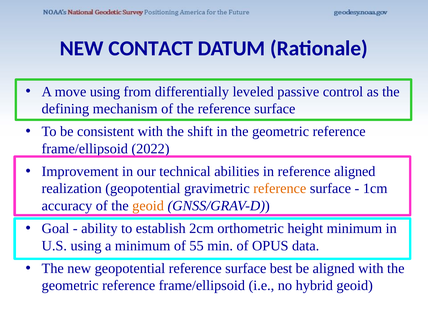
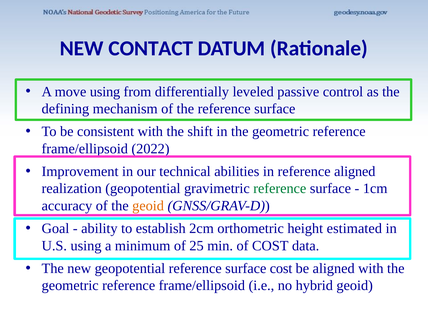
reference colour: orange -> green (280, 189)
height minimum: minimum -> estimated (354, 229)
55: 55 -> 25 (197, 246)
of OPUS: OPUS -> COST (270, 246)
surface best: best -> cost (281, 268)
